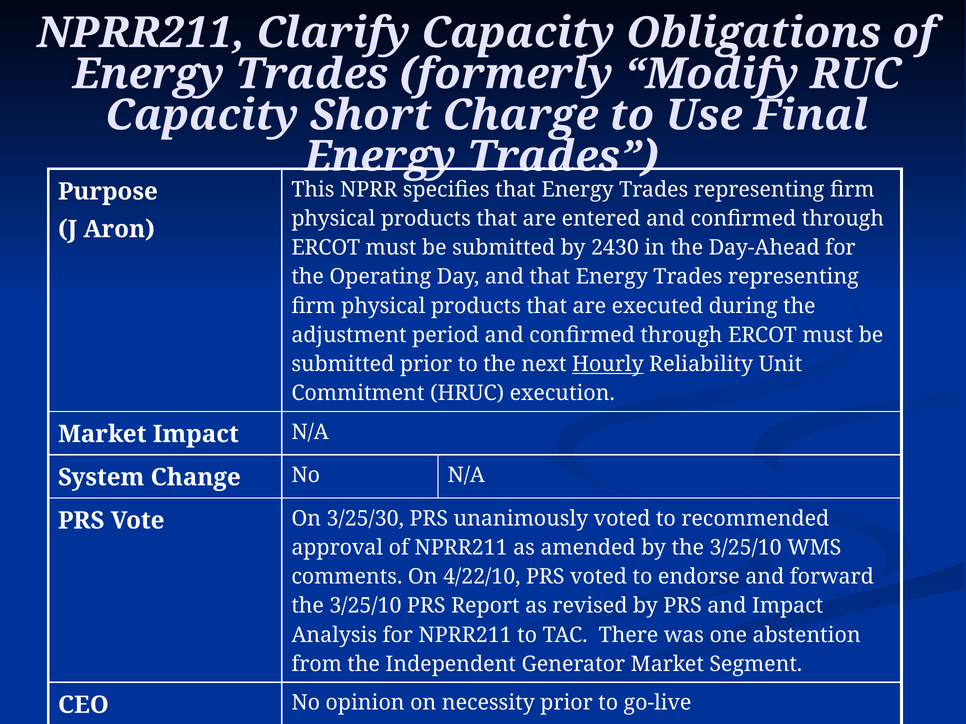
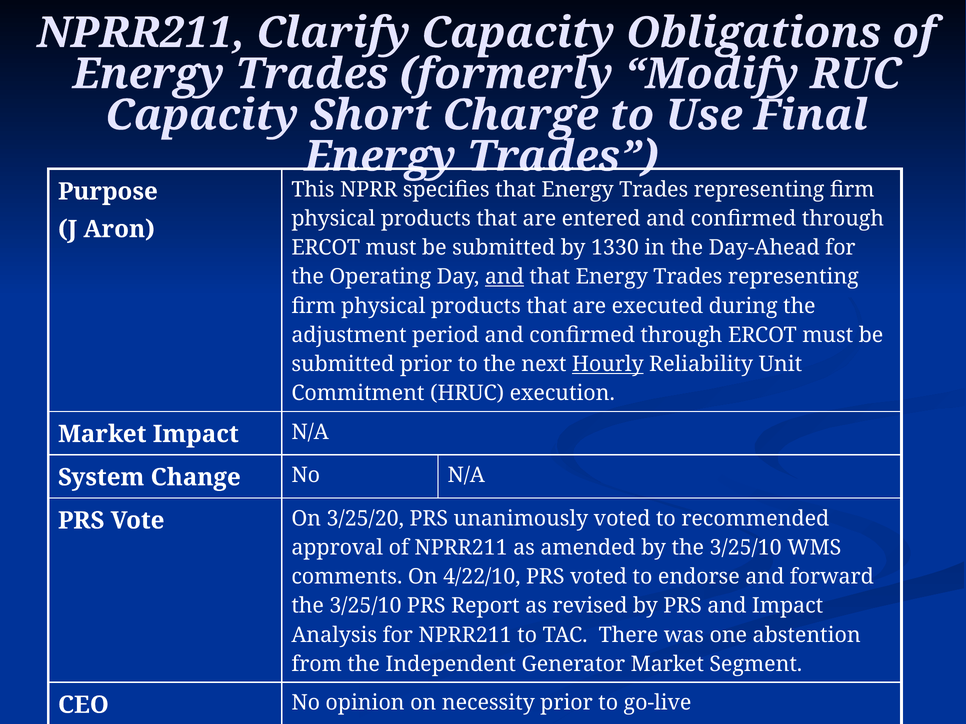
2430: 2430 -> 1330 (615, 248)
and underline: none -> present (504, 277)
3/25/30: 3/25/30 -> 3/25/20 (365, 519)
